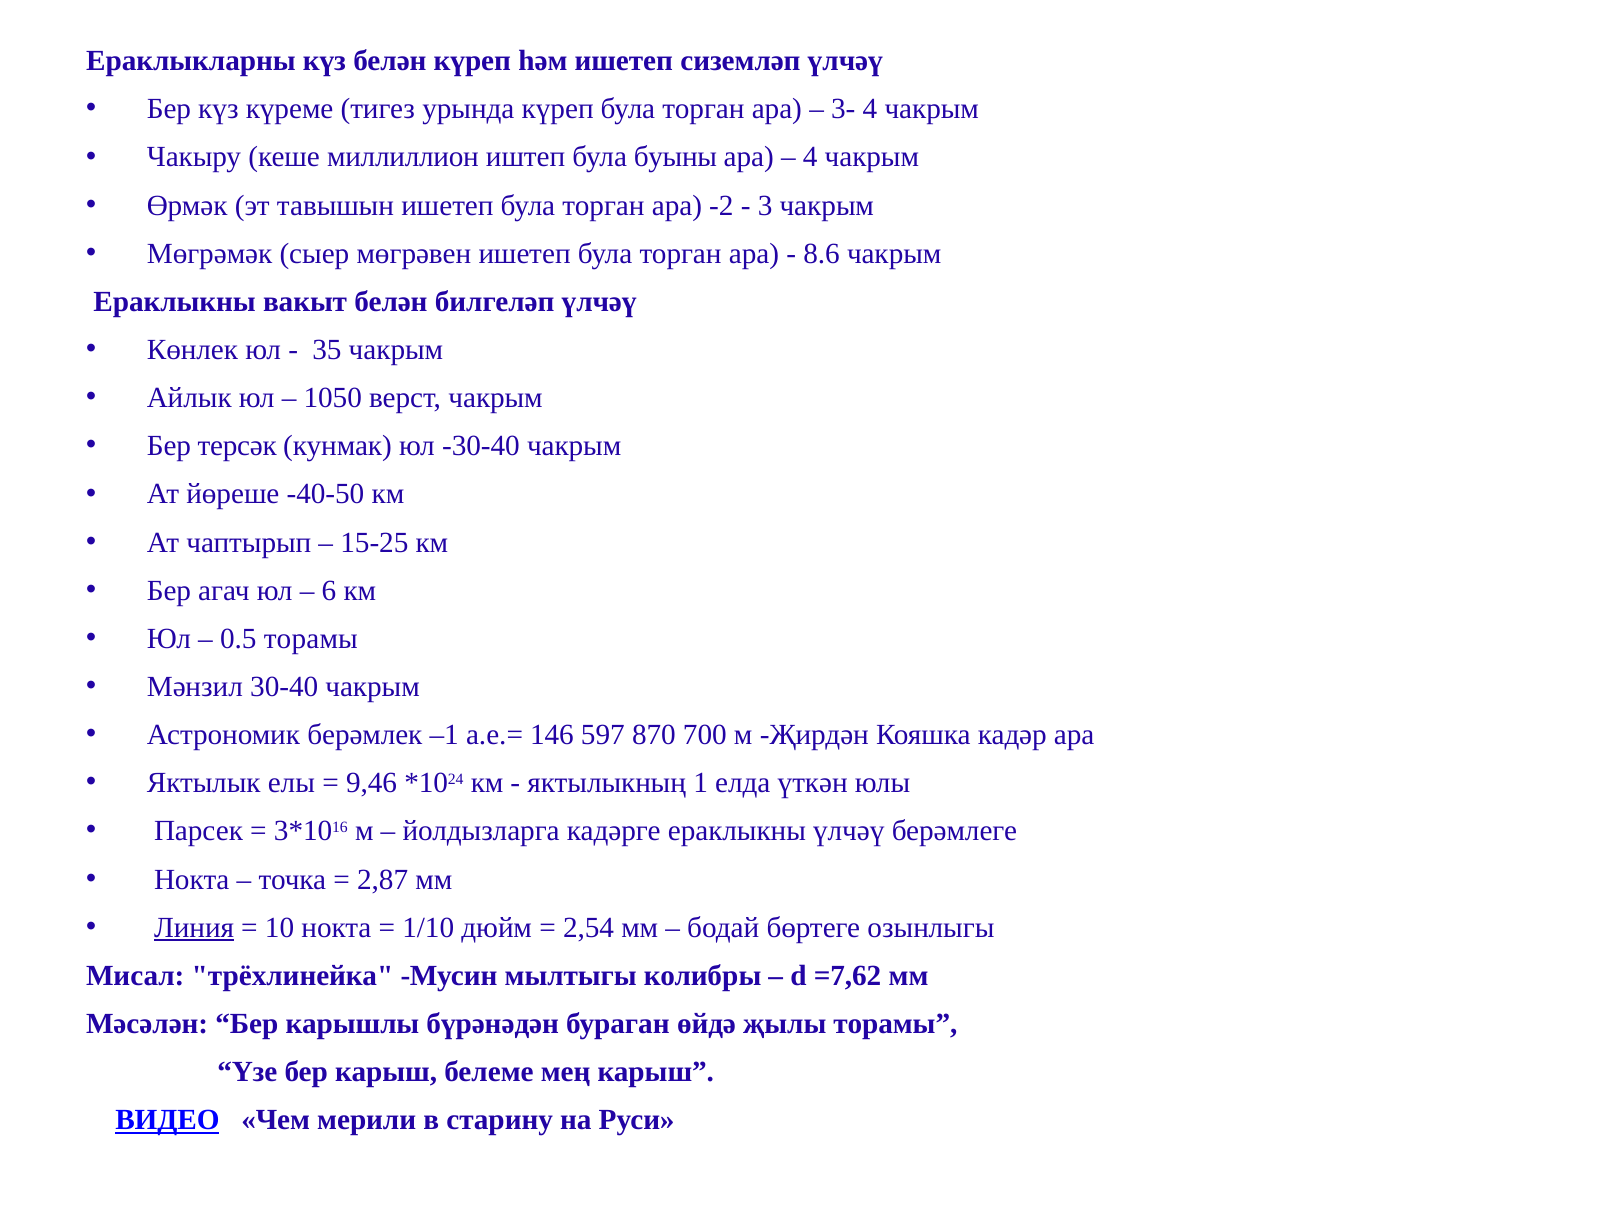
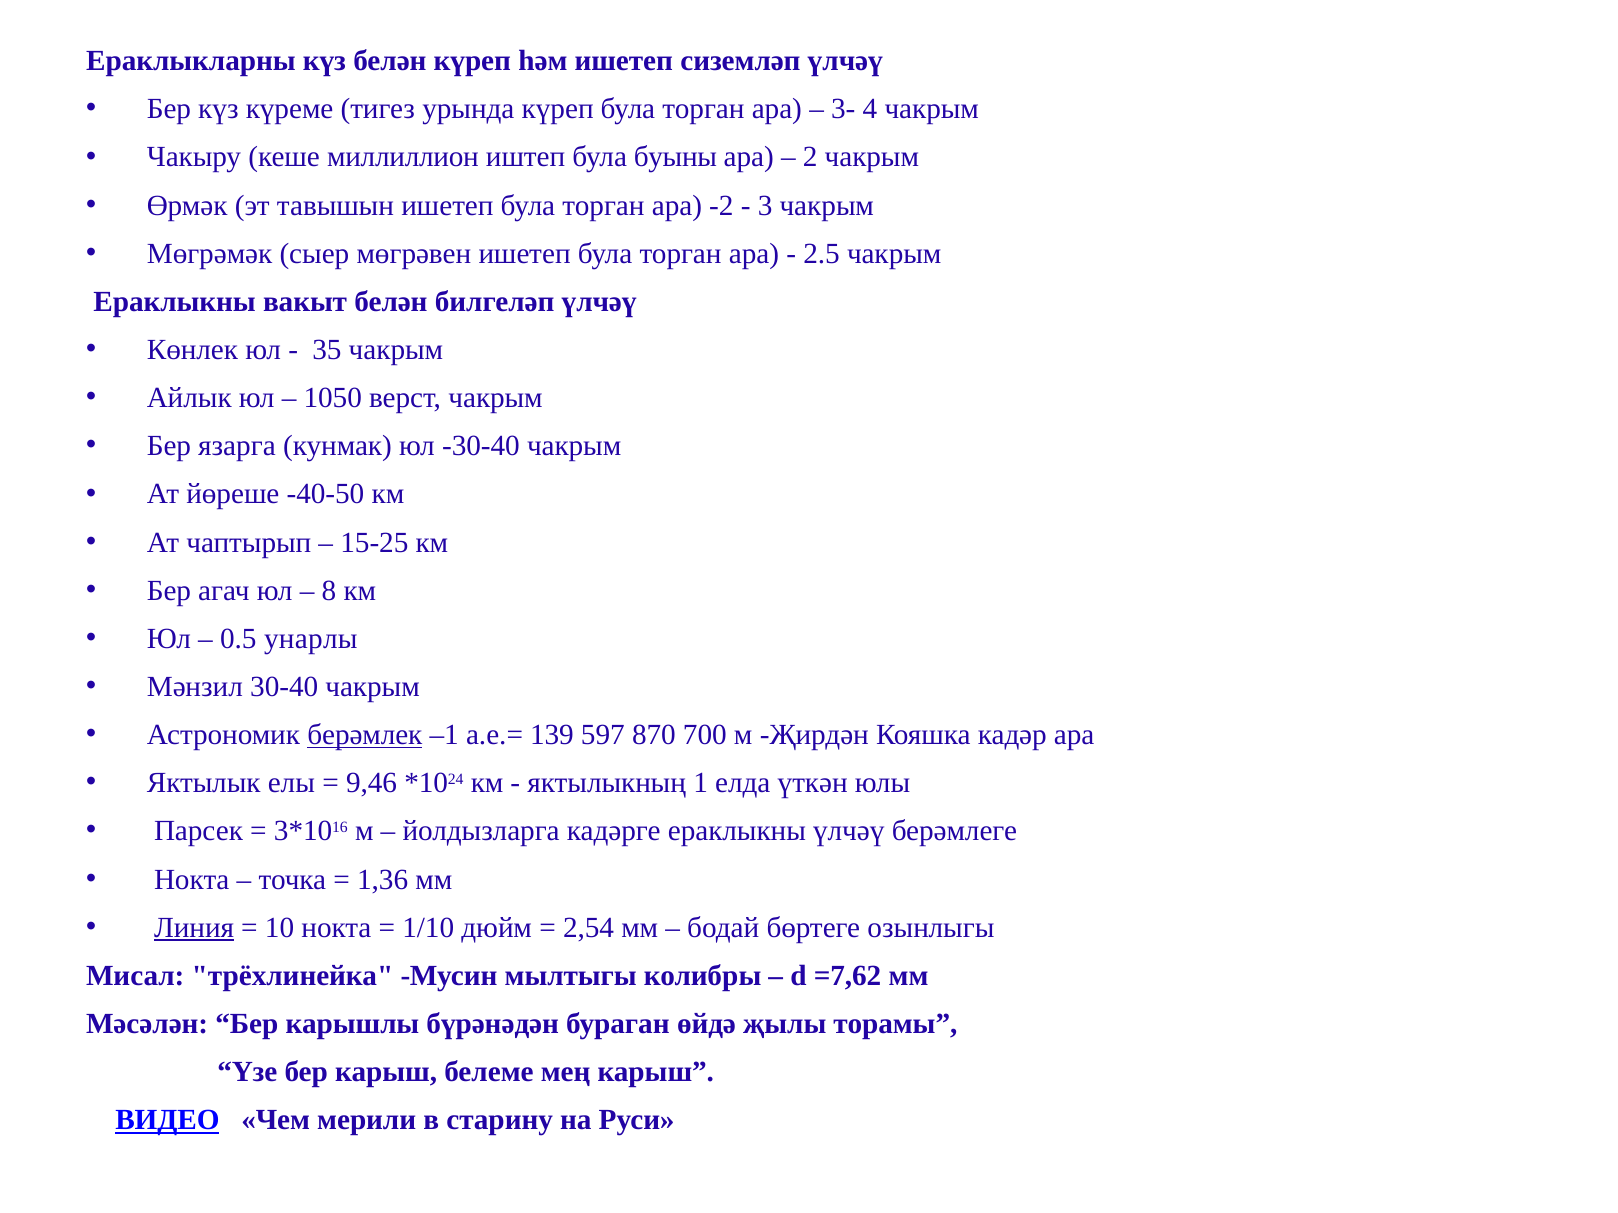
4: 4 -> 2 (810, 157)
8.6: 8.6 -> 2.5 (822, 254)
терсәк: терсәк -> язарга (237, 446)
6: 6 -> 8 (329, 591)
0.5 торамы: торамы -> унарлы (311, 639)
берәмлек underline: none -> present (365, 735)
146: 146 -> 139 (552, 735)
2,87: 2,87 -> 1,36 (383, 880)
